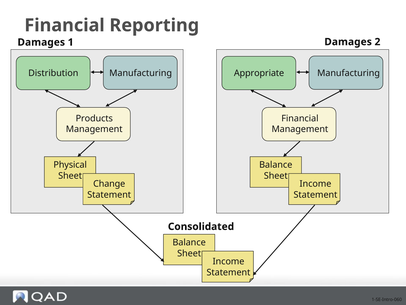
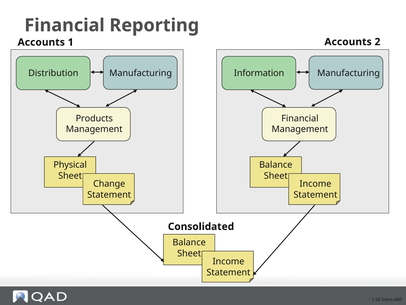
Damages: Damages -> Accounts (41, 42)
1 Damages: Damages -> Accounts (348, 42)
Appropriate: Appropriate -> Information (259, 73)
